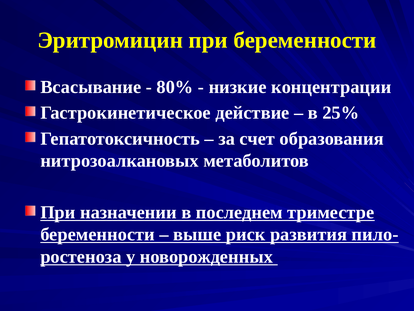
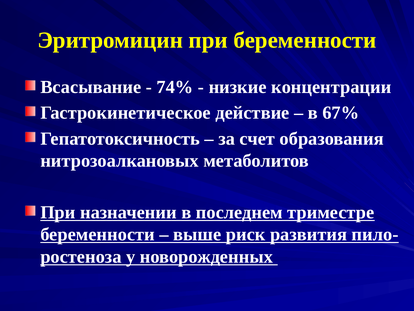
80%: 80% -> 74% (175, 87)
25%: 25% -> 67% (341, 113)
